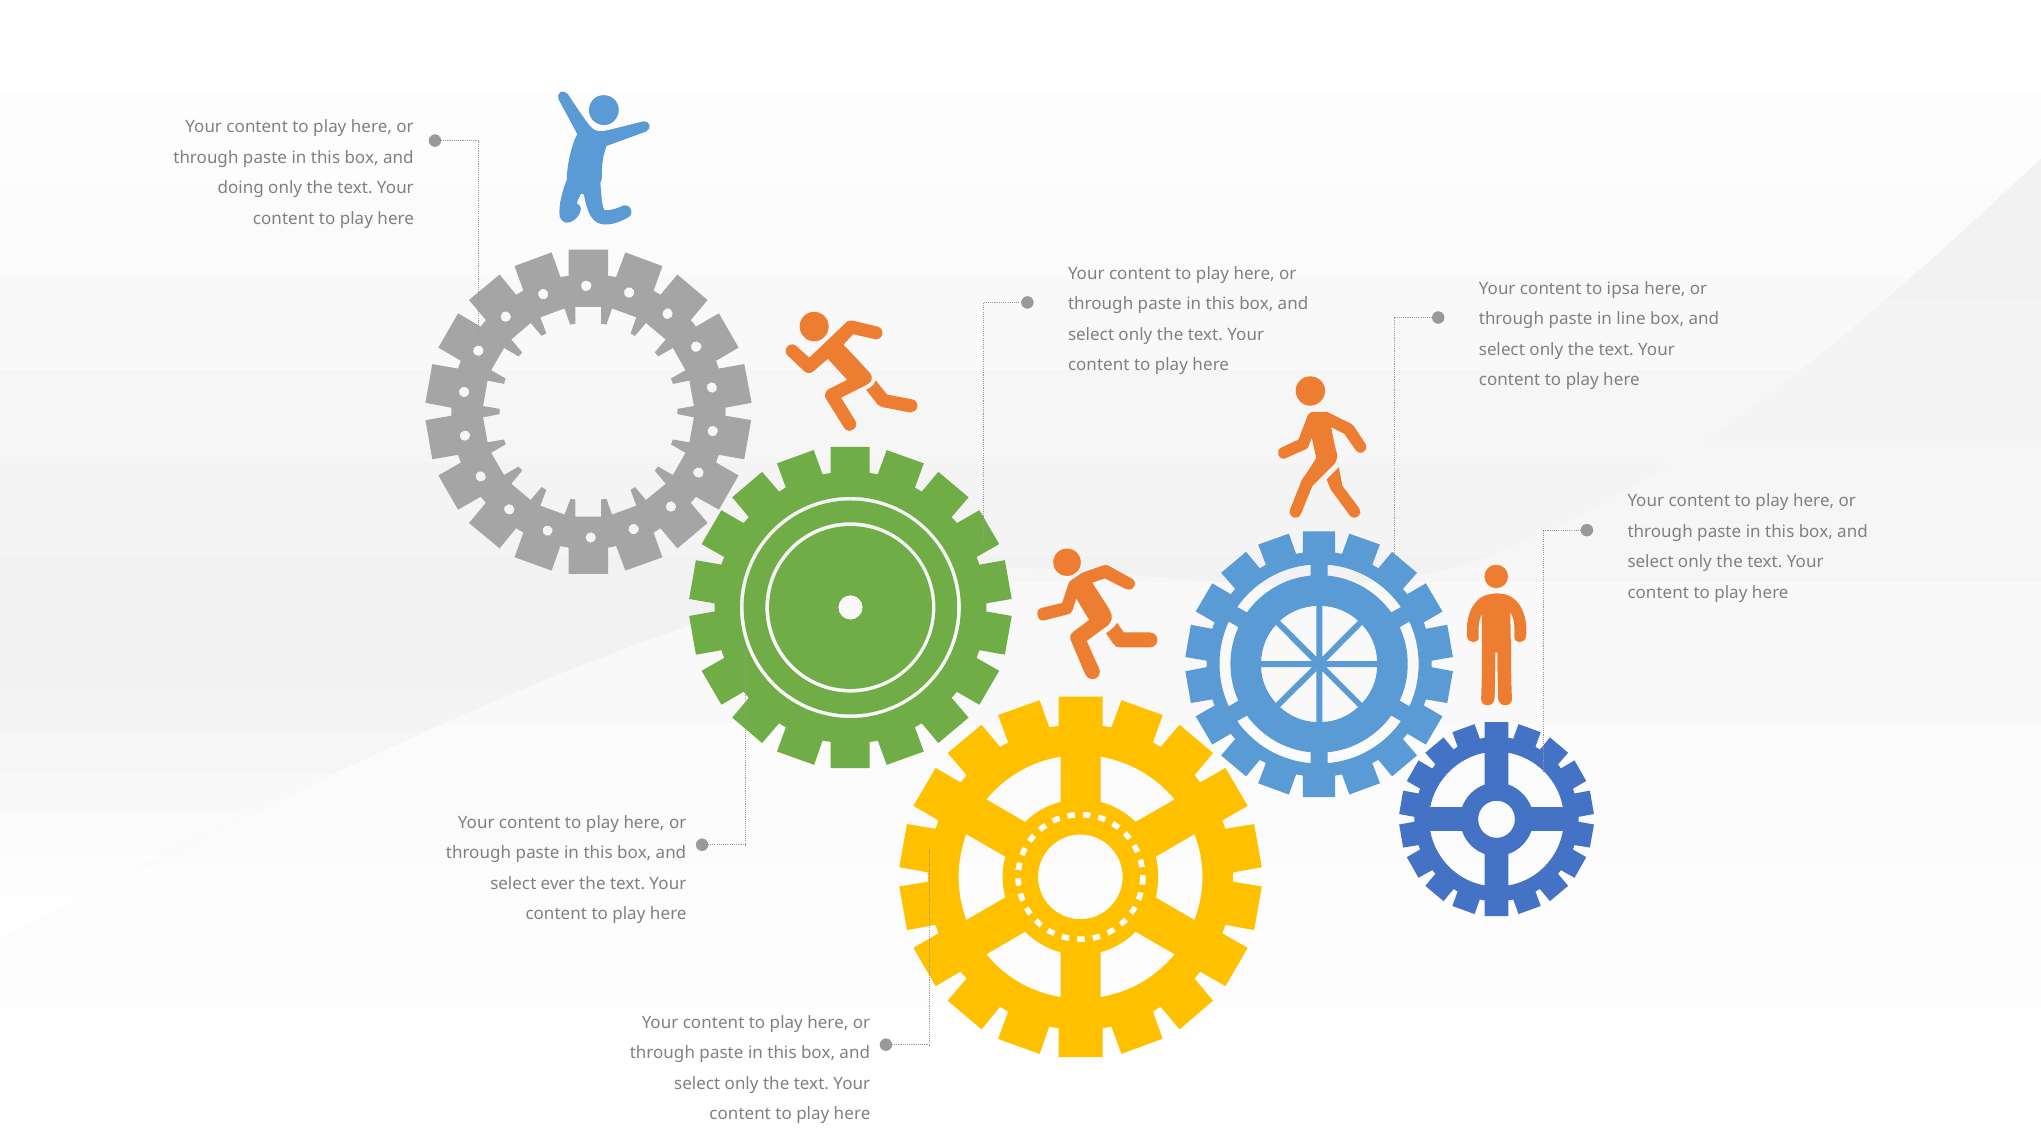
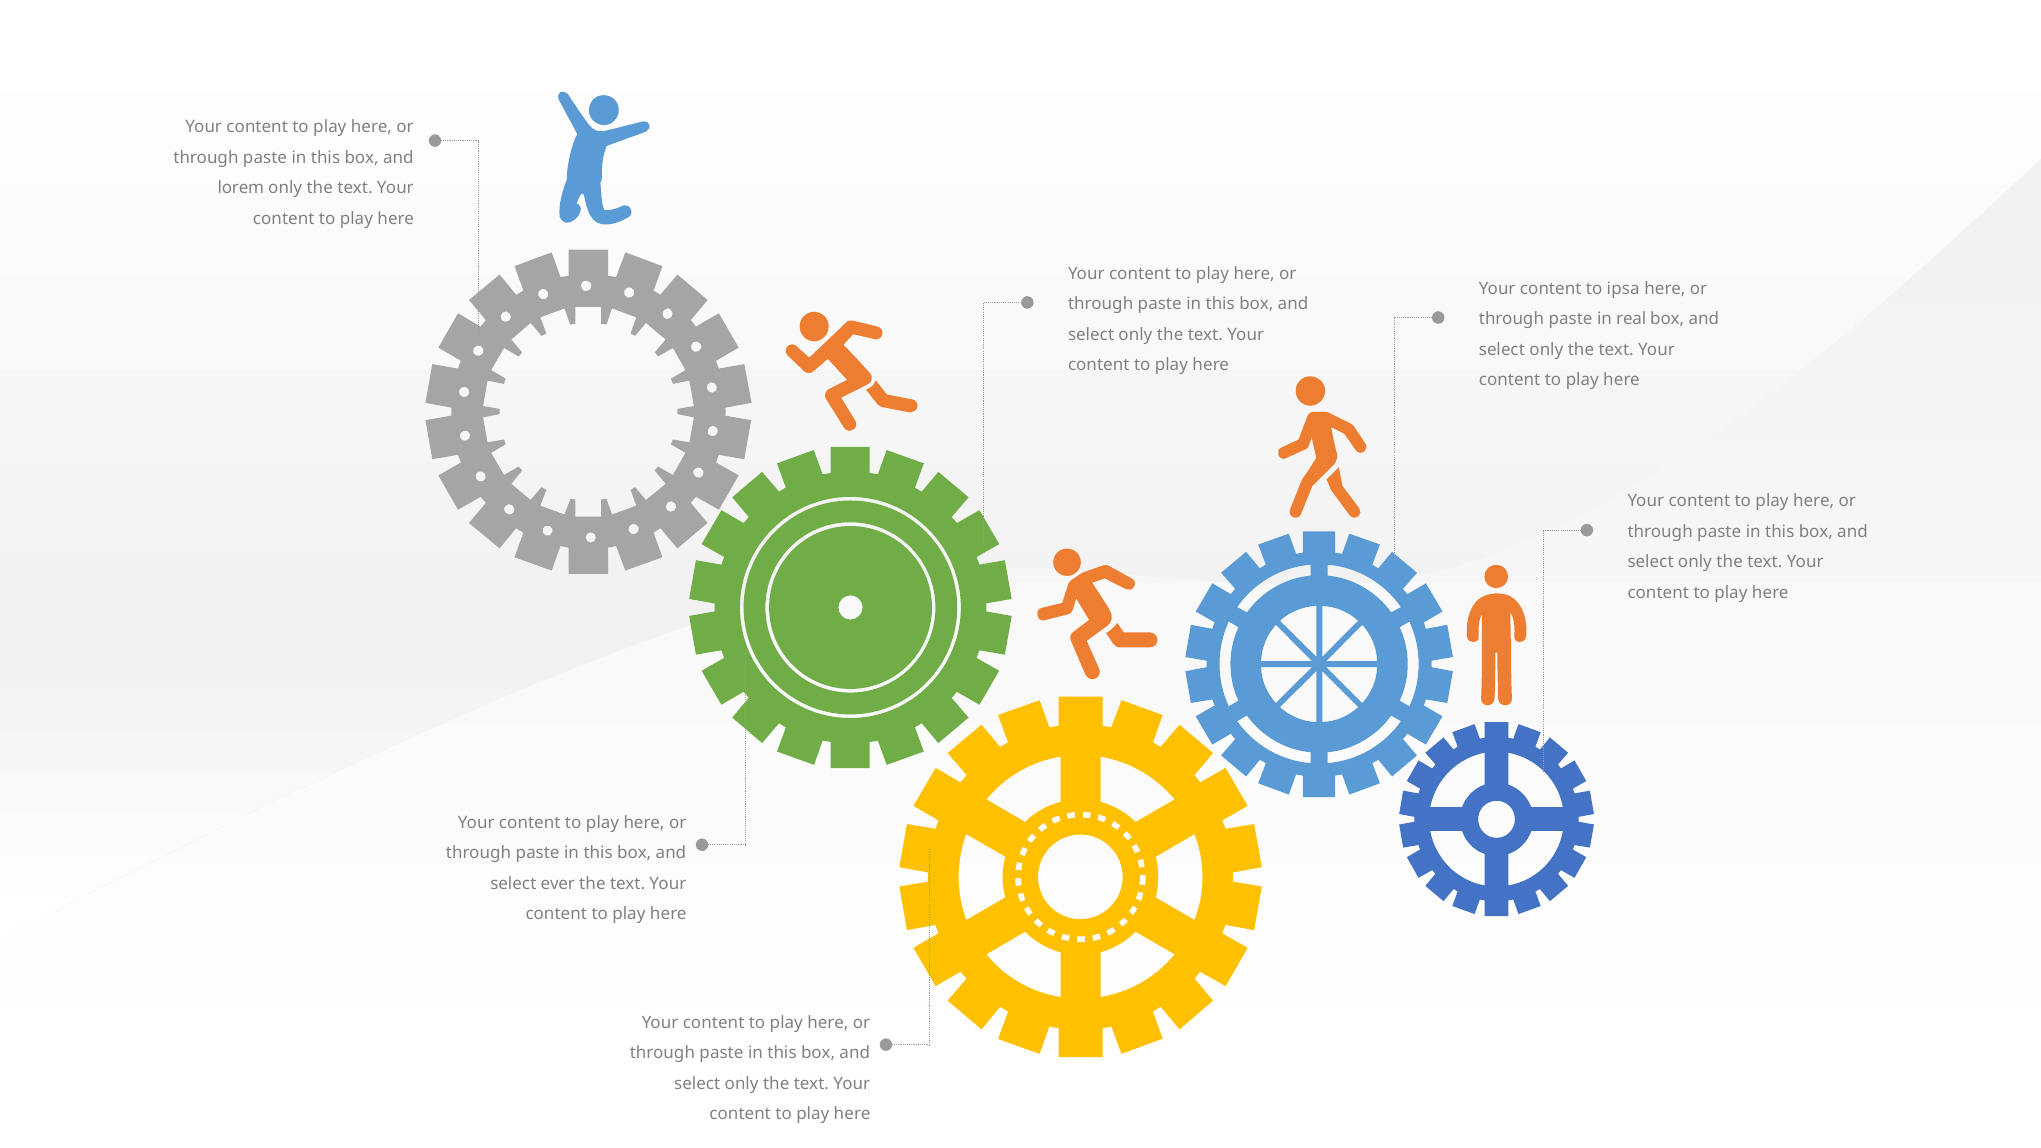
doing: doing -> lorem (241, 188)
line: line -> real (1631, 319)
